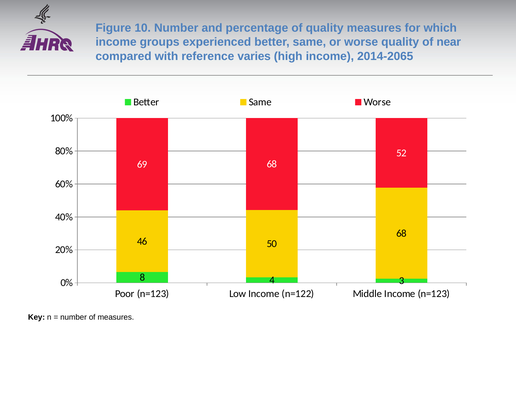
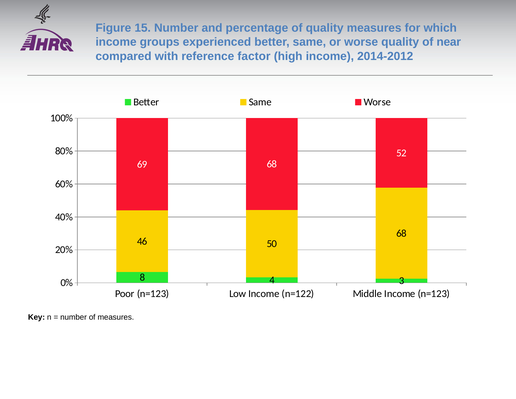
10: 10 -> 15 (143, 28)
varies: varies -> factor (254, 56)
2014-2065: 2014-2065 -> 2014-2012 (385, 56)
